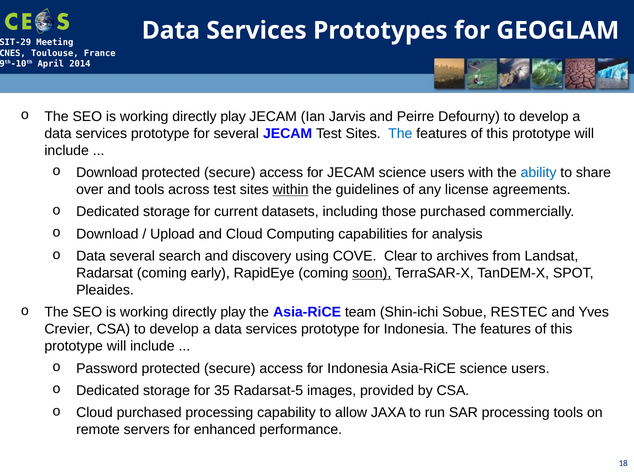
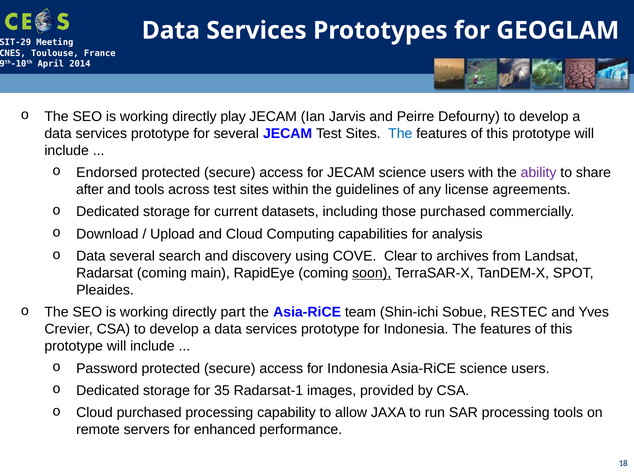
Download: Download -> Endorsed (107, 173)
ability colour: blue -> purple (539, 173)
over: over -> after (90, 189)
within underline: present -> none (291, 189)
early: early -> main (210, 273)
play: play -> part (233, 312)
Radarsat-5: Radarsat-5 -> Radarsat-1 (268, 390)
